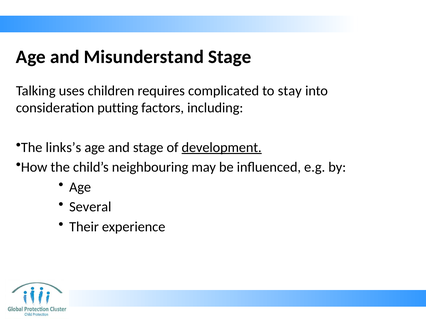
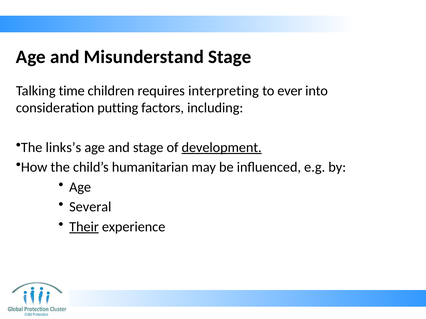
uses: uses -> time (72, 91)
complicated: complicated -> interpreting (224, 91)
stay: stay -> ever (290, 91)
neighbouring: neighbouring -> humanitarian (150, 168)
Their underline: none -> present (84, 227)
